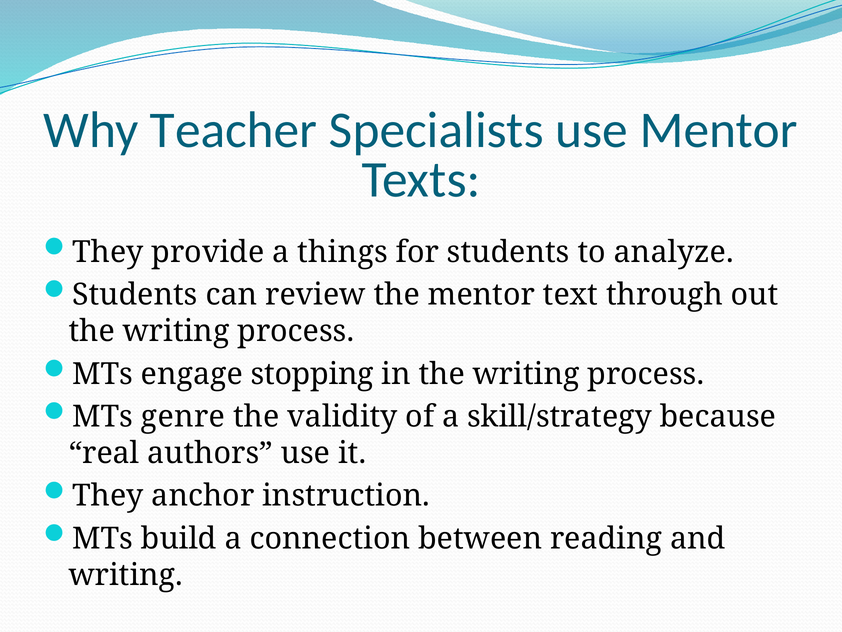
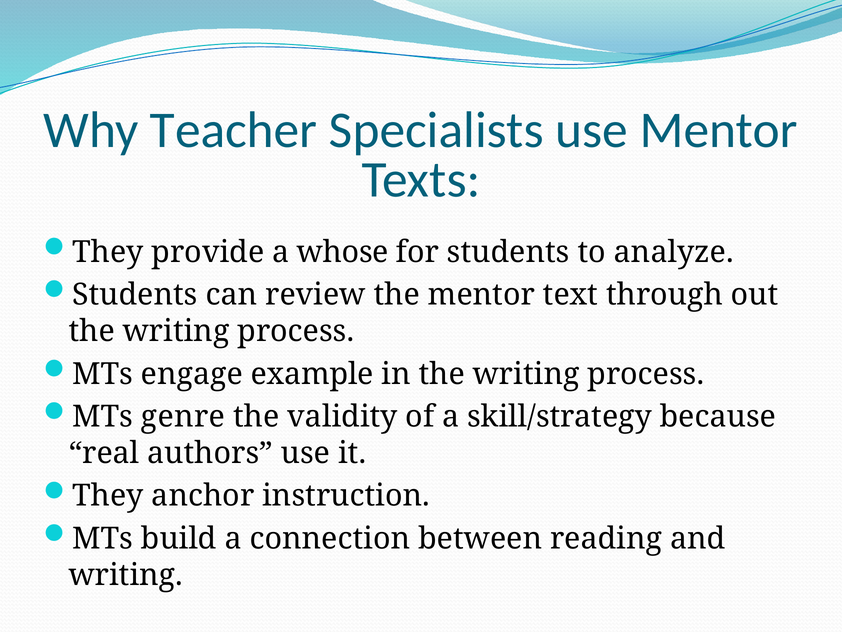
things: things -> whose (343, 252)
stopping: stopping -> example (312, 374)
